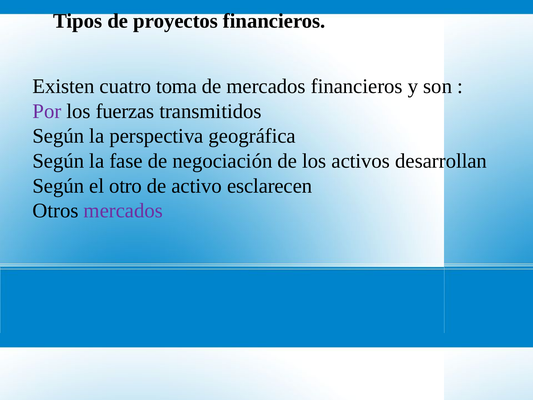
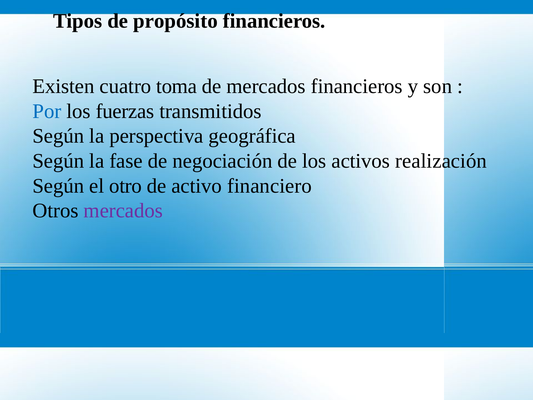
proyectos: proyectos -> propósito (176, 21)
Por colour: purple -> blue (47, 111)
desarrollan: desarrollan -> realización (441, 161)
esclarecen: esclarecen -> financiero (269, 186)
